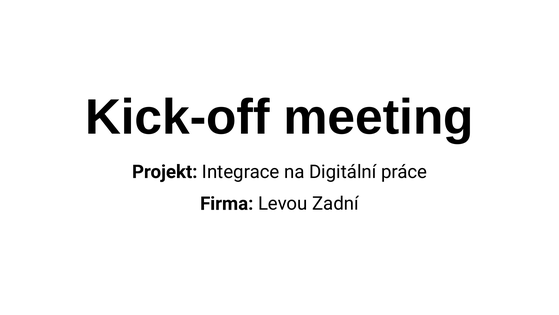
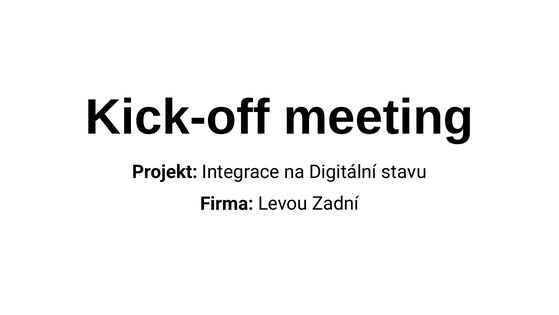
práce: práce -> stavu (404, 172)
